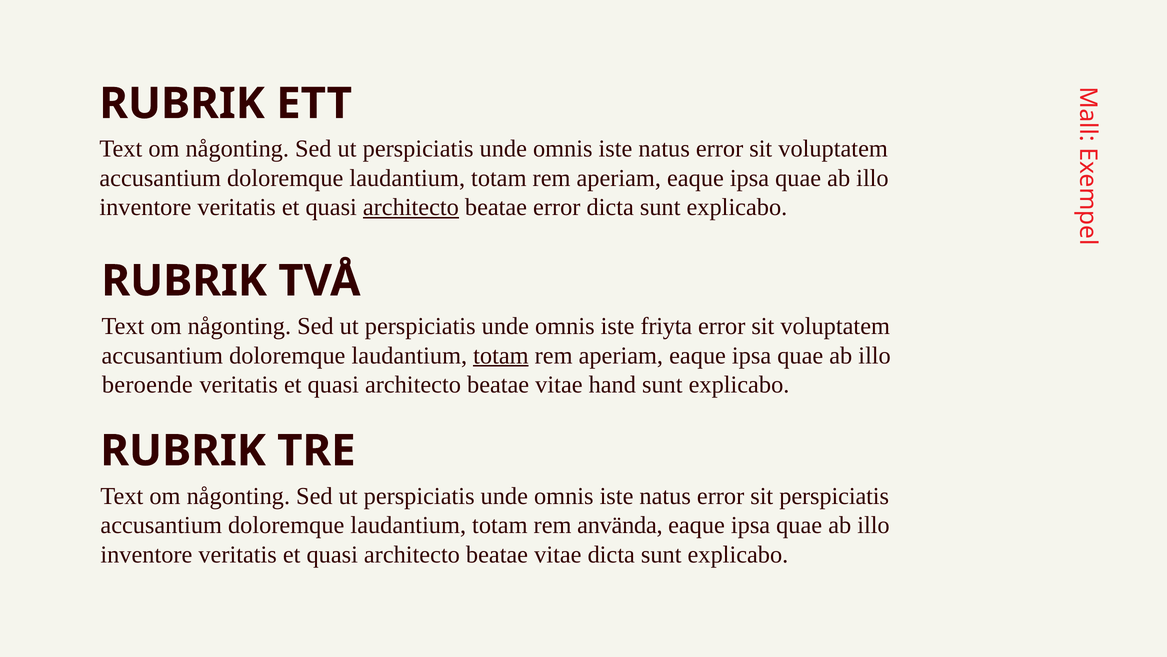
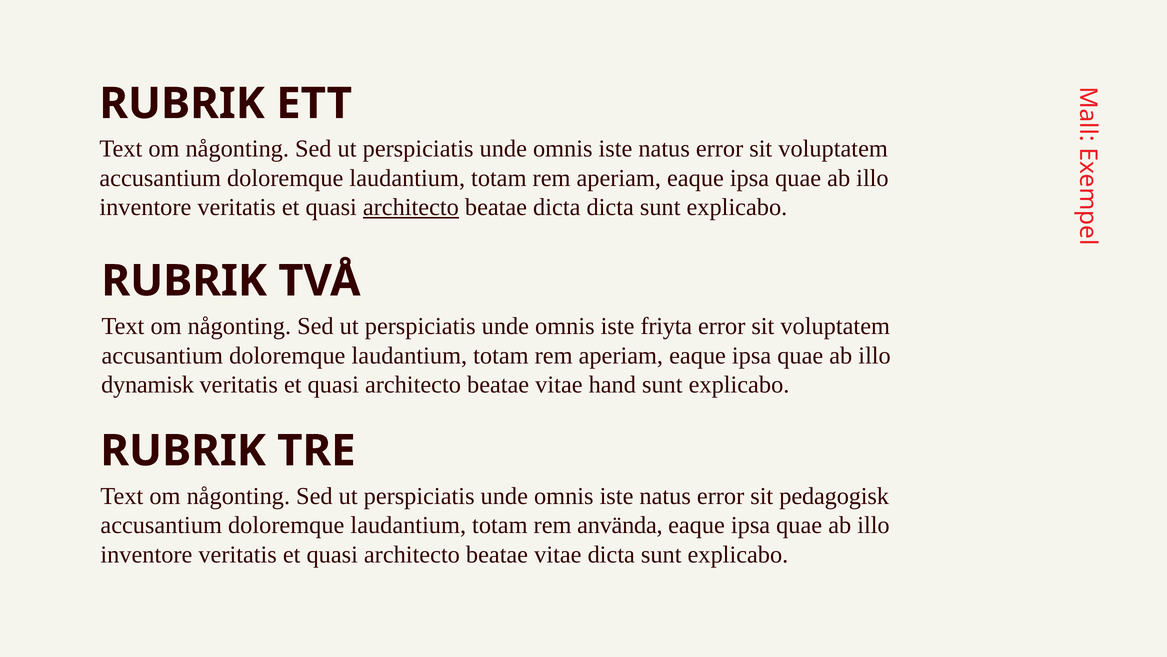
beatae error: error -> dicta (557, 207)
totam underline: present -> none (501, 355)
beroende: beroende -> dynamisk (148, 384)
sit perspiciatis: perspiciatis -> pedagogisk (834, 496)
